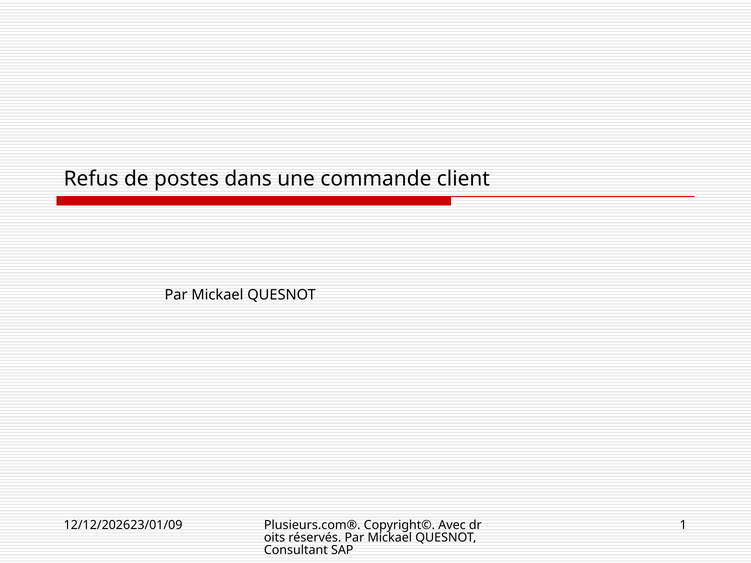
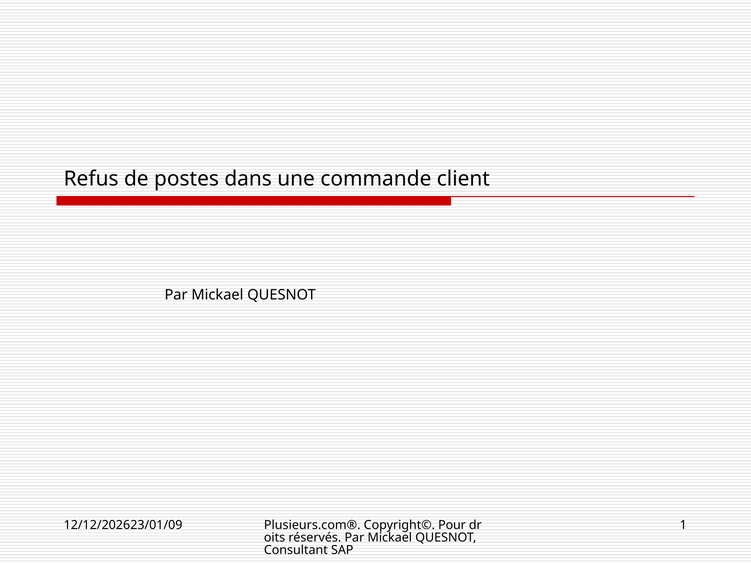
Avec: Avec -> Pour (452, 525)
